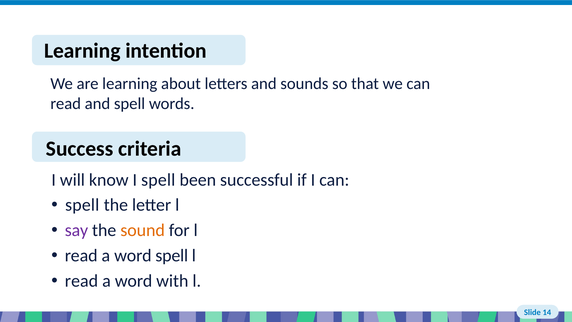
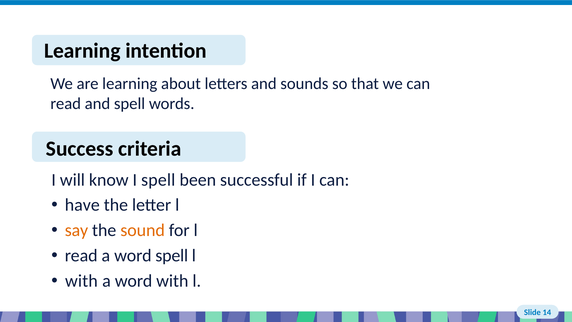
spell: spell -> have (82, 205)
say colour: purple -> orange (76, 230)
read: read -> with (81, 281)
